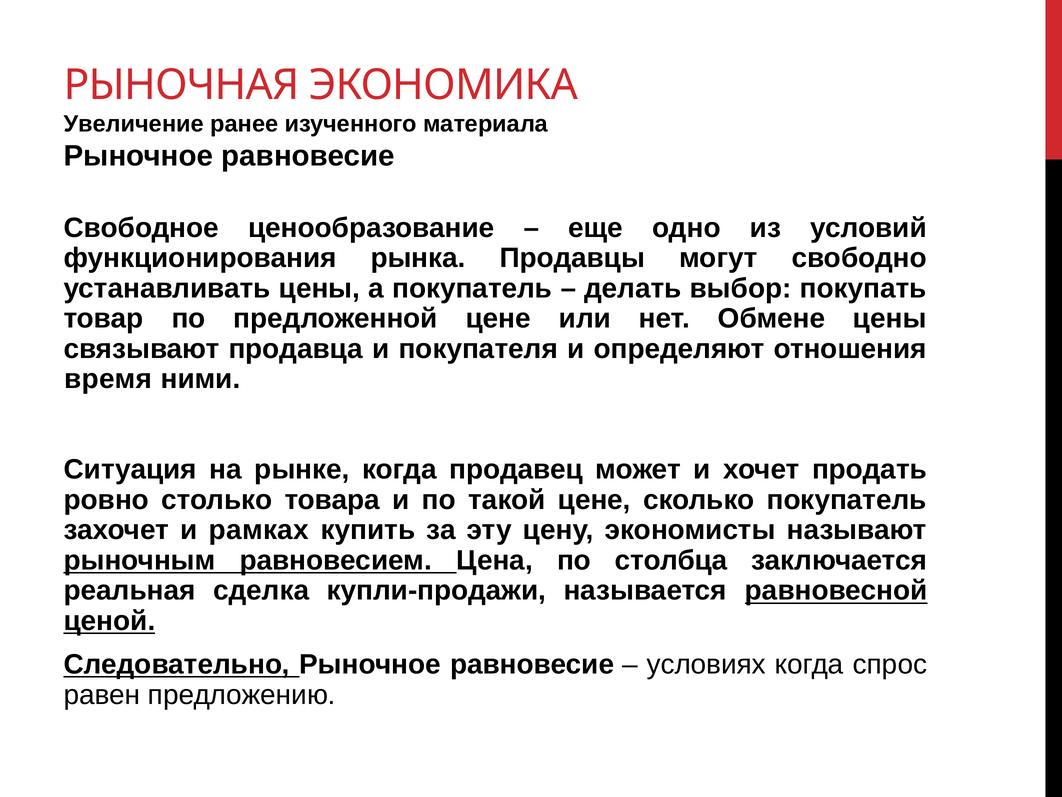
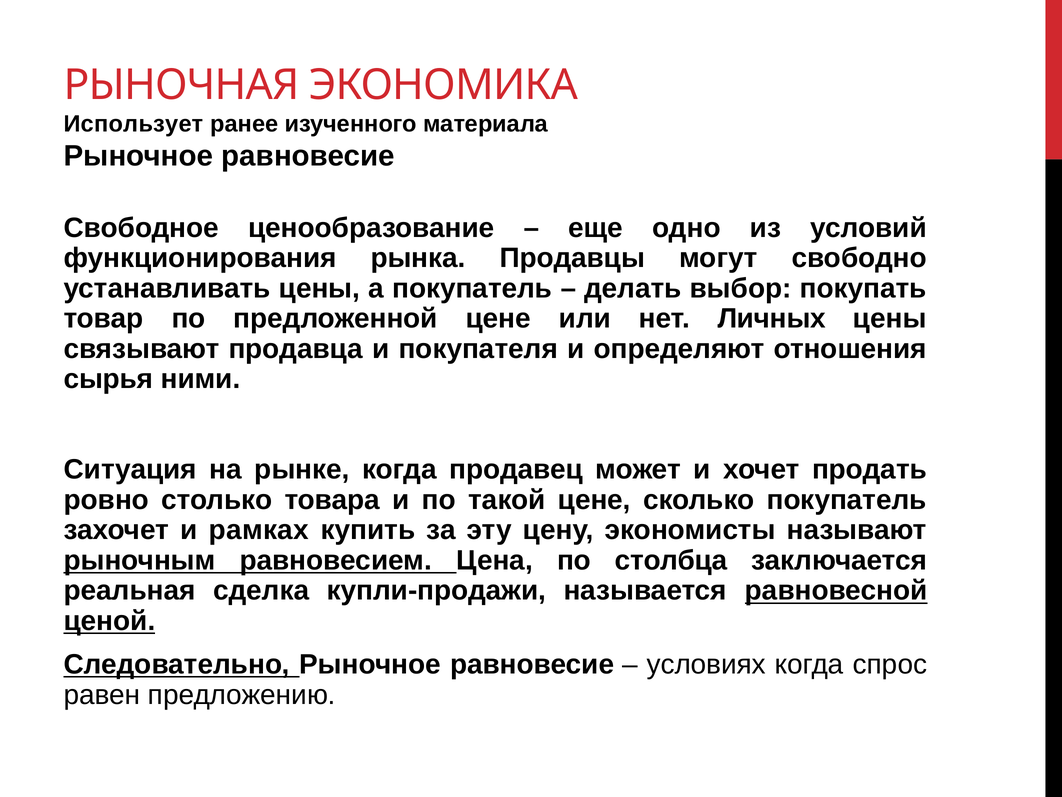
Увеличение: Увеличение -> Использует (134, 124)
Обмене: Обмене -> Личных (772, 318)
время: время -> сырья (108, 379)
